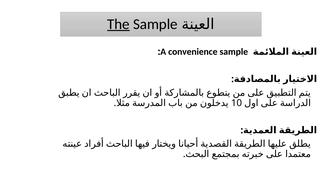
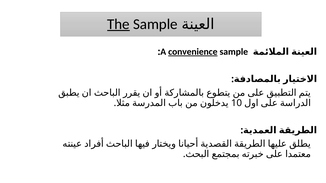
convenience underline: none -> present (193, 52)
